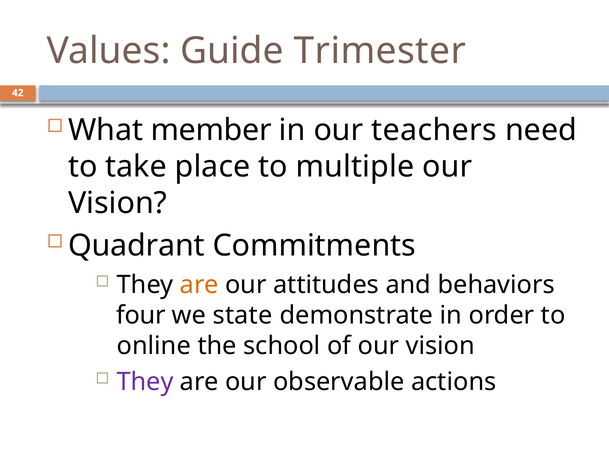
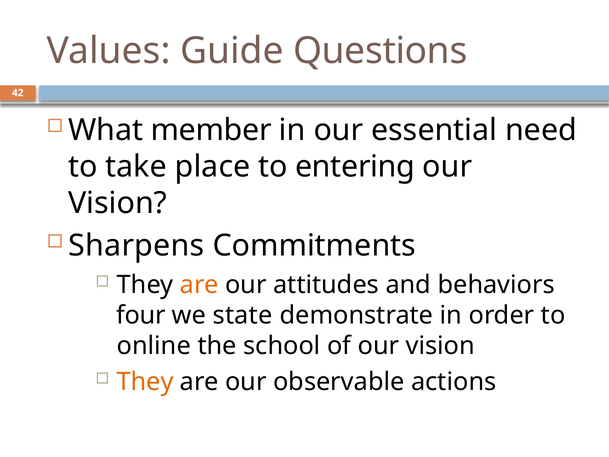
Trimester: Trimester -> Questions (380, 51)
teachers: teachers -> essential (434, 130)
multiple: multiple -> entering (355, 167)
Quadrant: Quadrant -> Sharpens (136, 246)
They colour: purple -> orange (145, 382)
